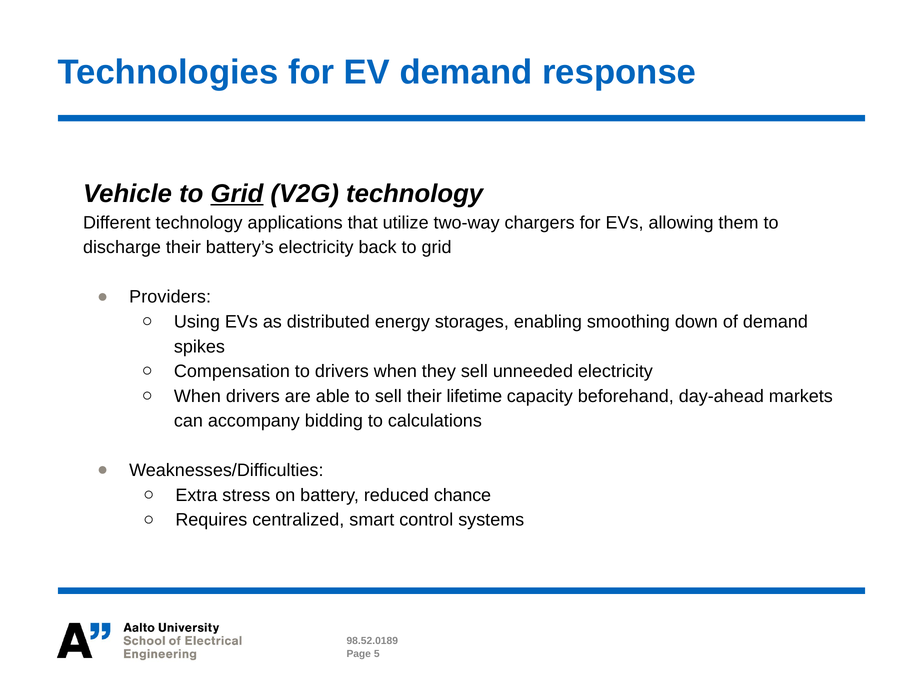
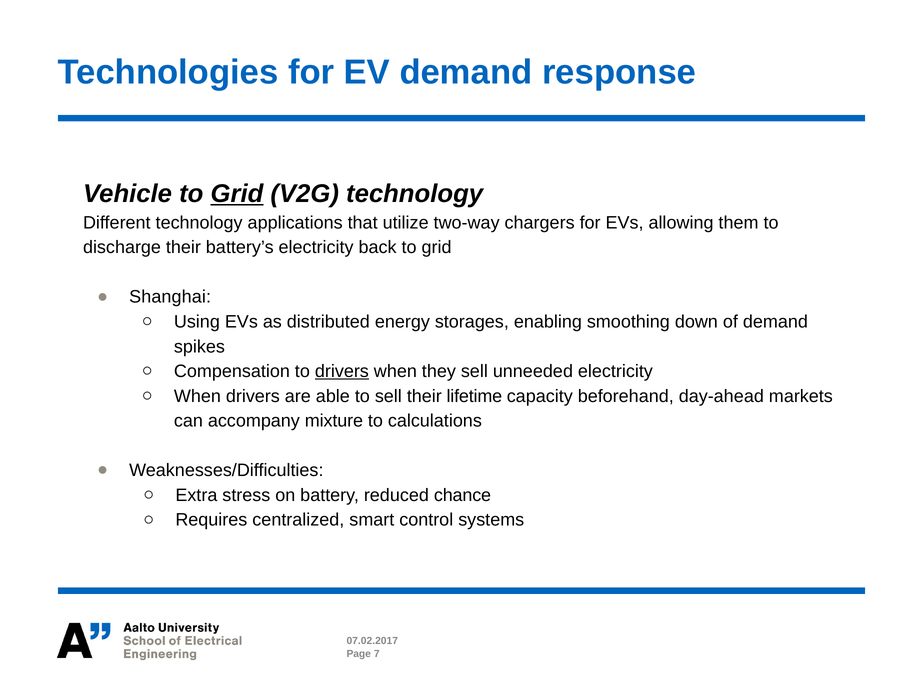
Providers: Providers -> Shanghai (170, 297)
drivers underline: none -> present (342, 371)
bidding: bidding -> mixture (334, 421)
98.52.0189: 98.52.0189 -> 07.02.2017 (372, 641)
5: 5 -> 7 (377, 654)
